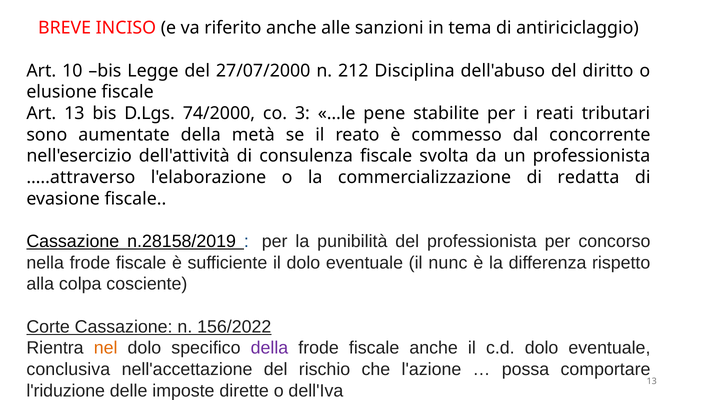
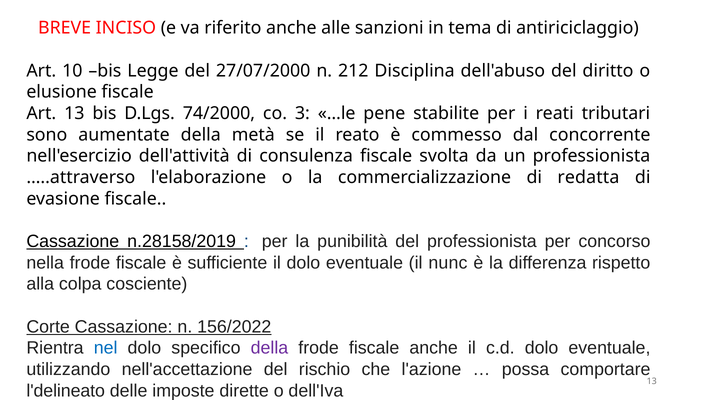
nel colour: orange -> blue (106, 348)
conclusiva: conclusiva -> utilizzando (68, 369)
l'riduzione: l'riduzione -> l'delineato (66, 391)
